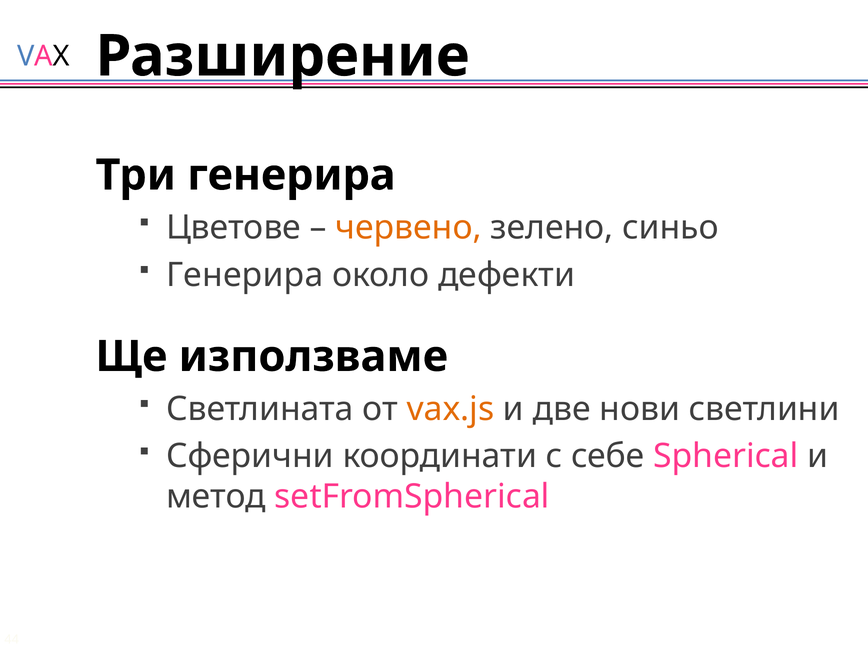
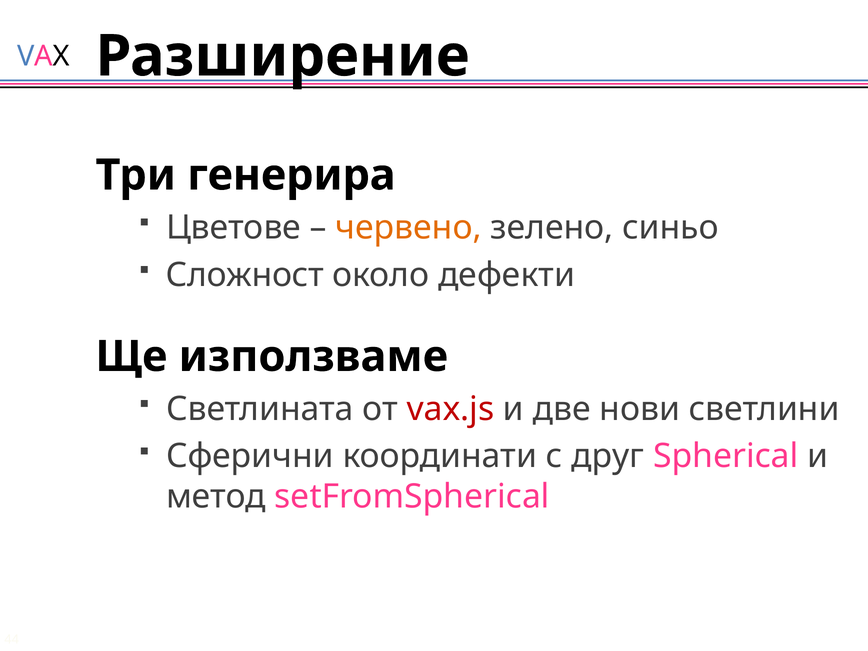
Генерира: Генерира -> Сложност (245, 275)
vax.js colour: orange -> red (450, 409)
себе: себе -> друг (608, 456)
